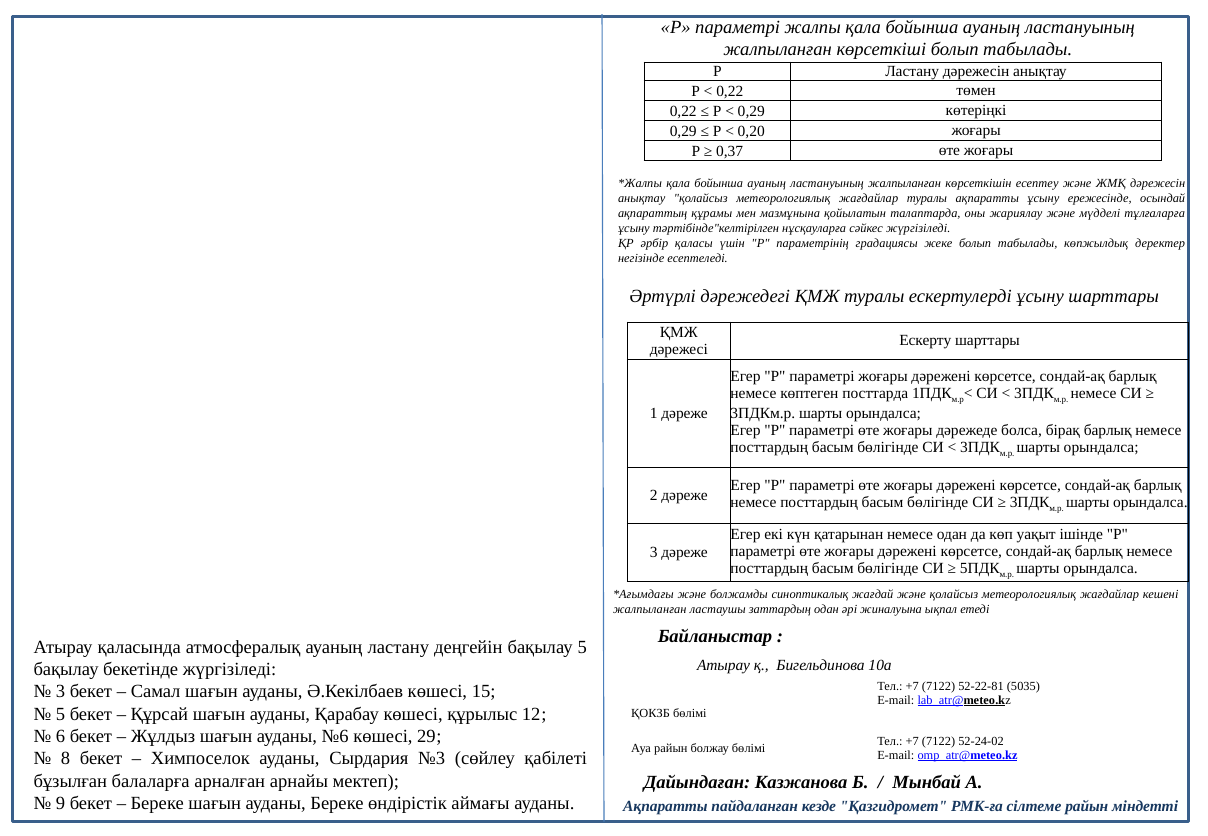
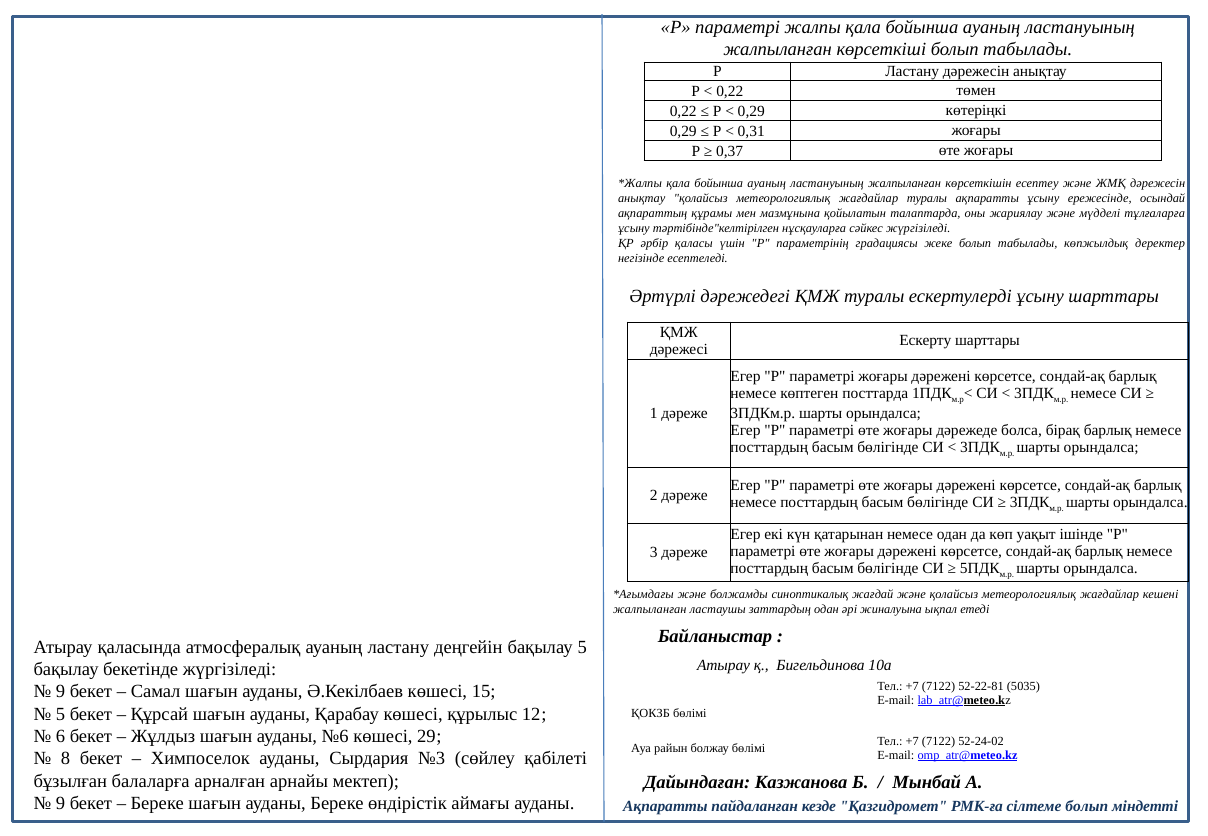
0,20: 0,20 -> 0,31 (751, 131)
3: 3 -> 9 (61, 692)
сілтеме райын: райын -> болып (1087, 807)
